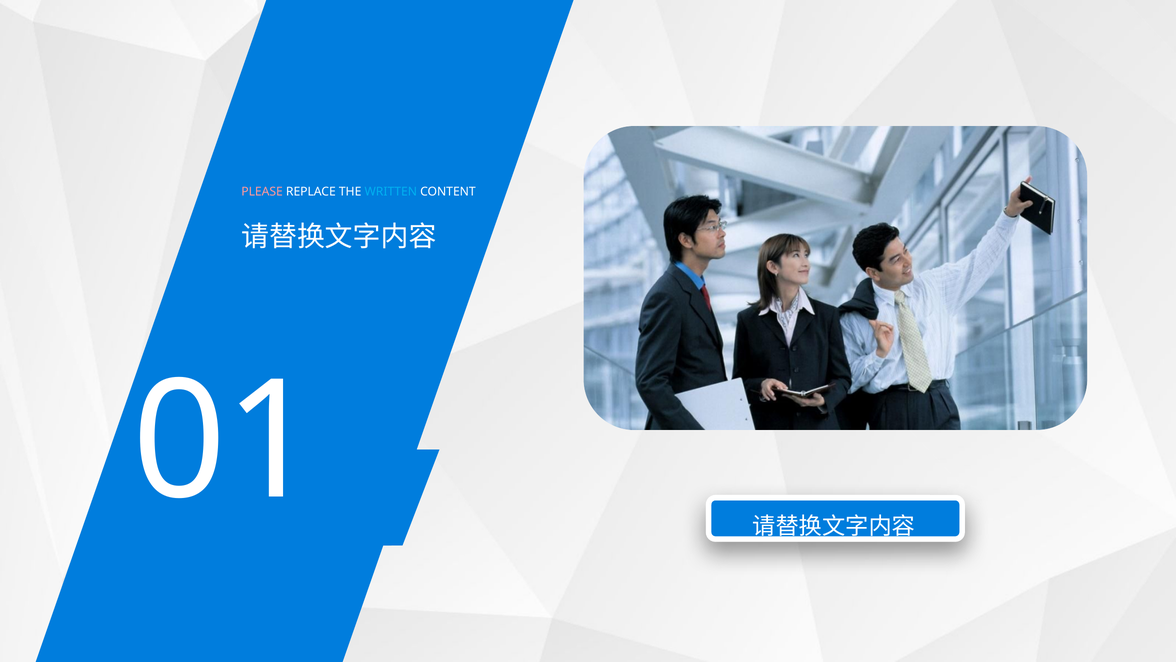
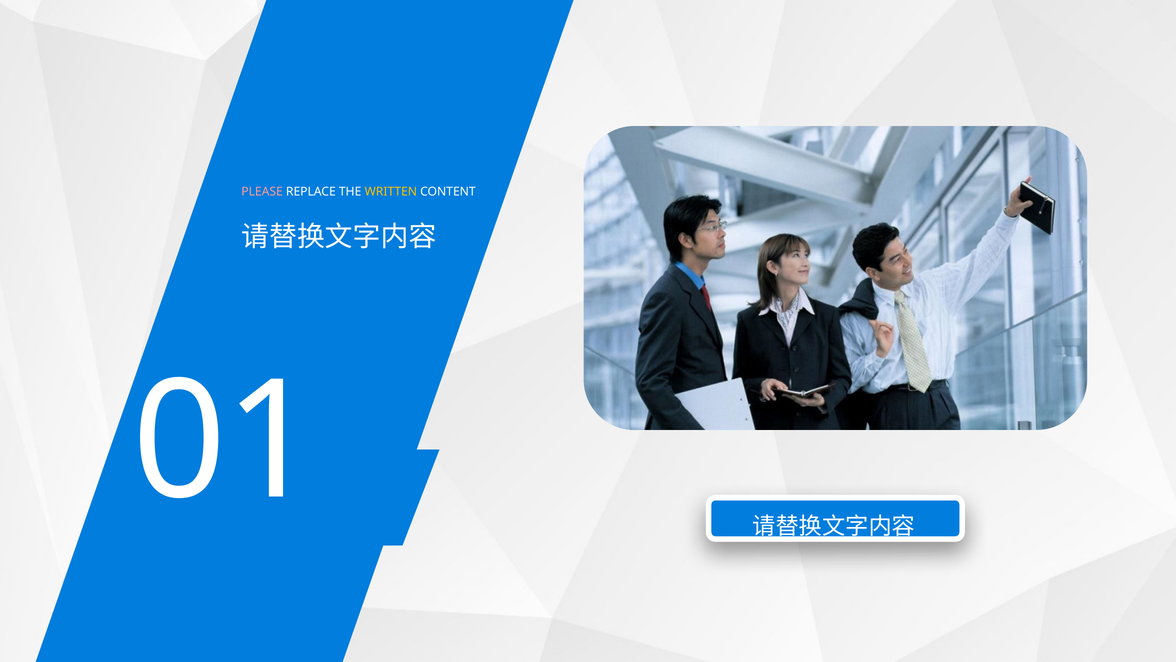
WRITTEN colour: light blue -> yellow (391, 192)
